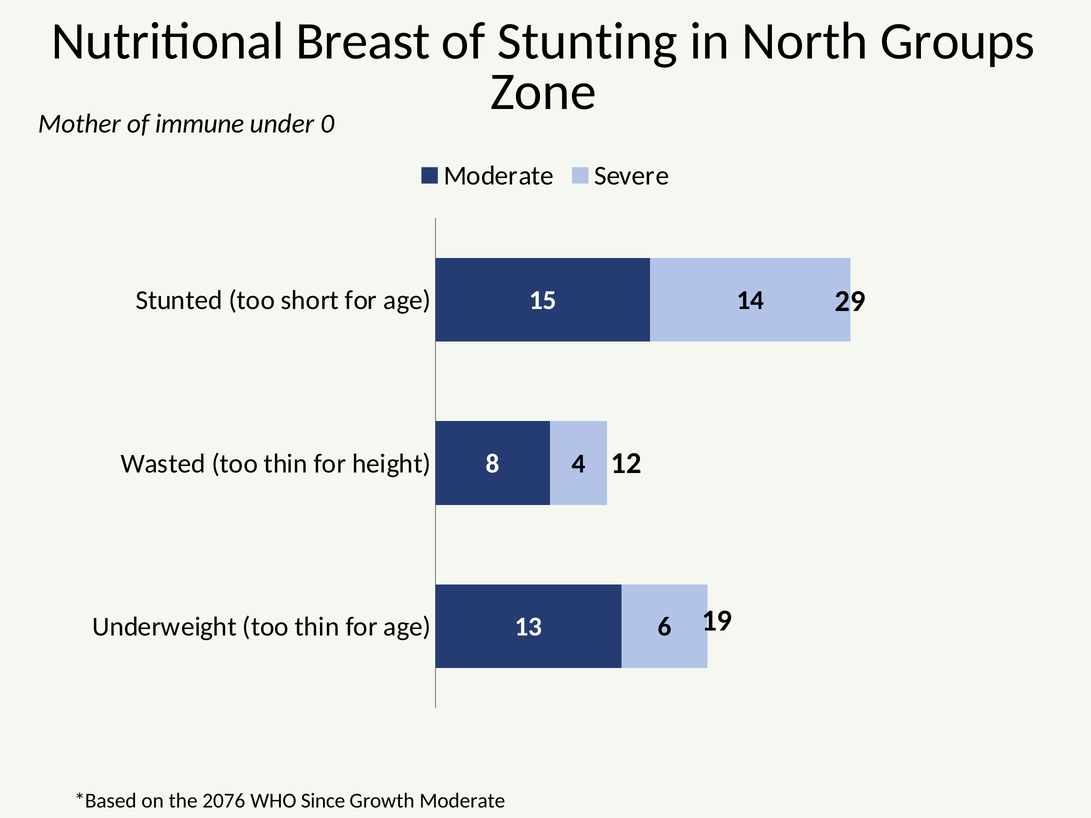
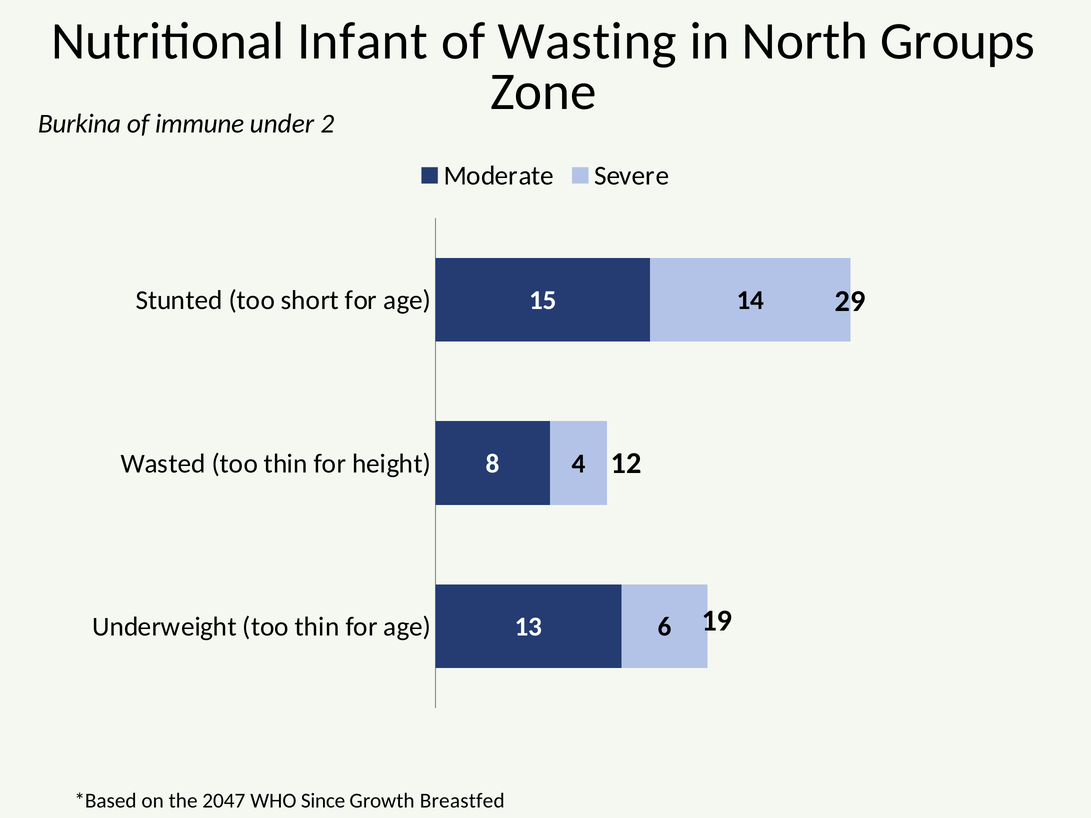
Breast: Breast -> Infant (363, 41)
Stunting: Stunting -> Wasting (587, 41)
Mother: Mother -> Burkina (80, 124)
0: 0 -> 2 (327, 124)
2076: 2076 -> 2047 (224, 801)
Growth Moderate: Moderate -> Breastfed (462, 801)
